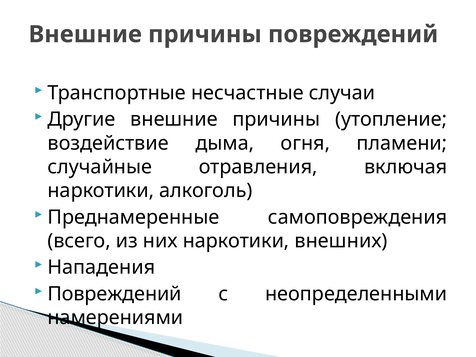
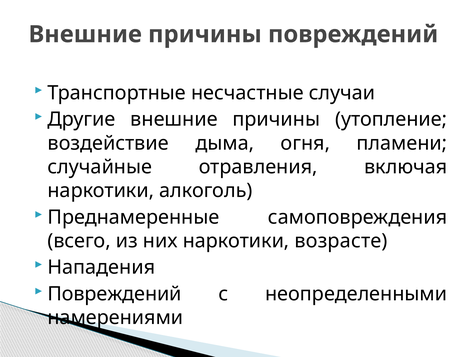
внешних: внешних -> возрасте (341, 241)
